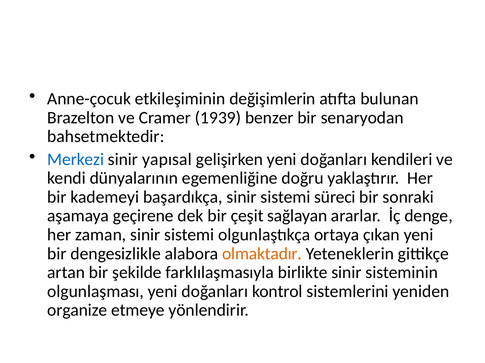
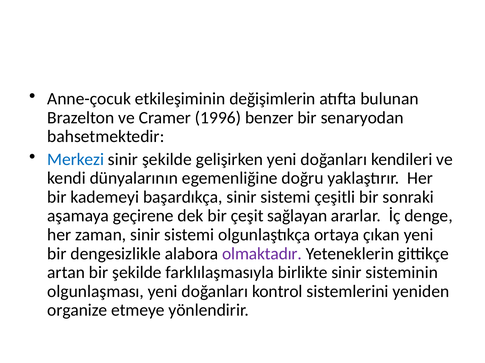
1939: 1939 -> 1996 (218, 118)
sinir yapısal: yapısal -> şekilde (167, 160)
süreci: süreci -> çeşitli (335, 197)
olmaktadır colour: orange -> purple (262, 254)
